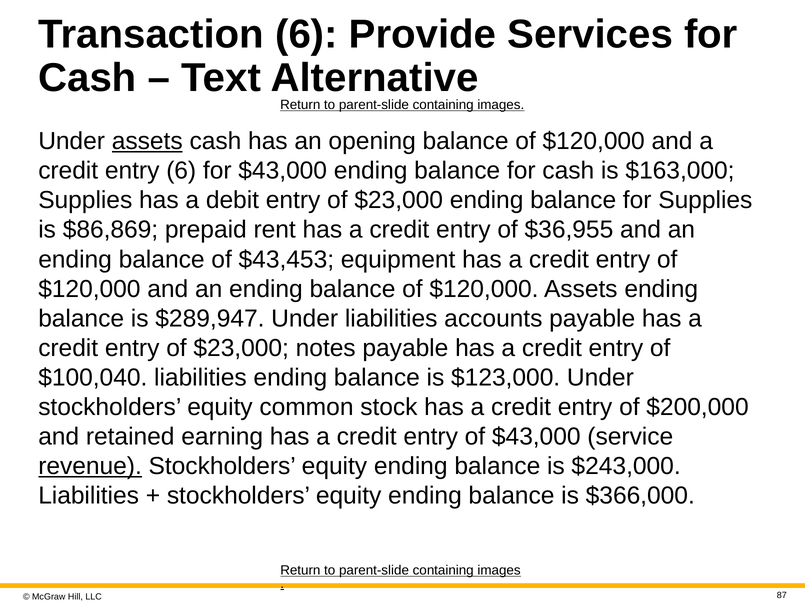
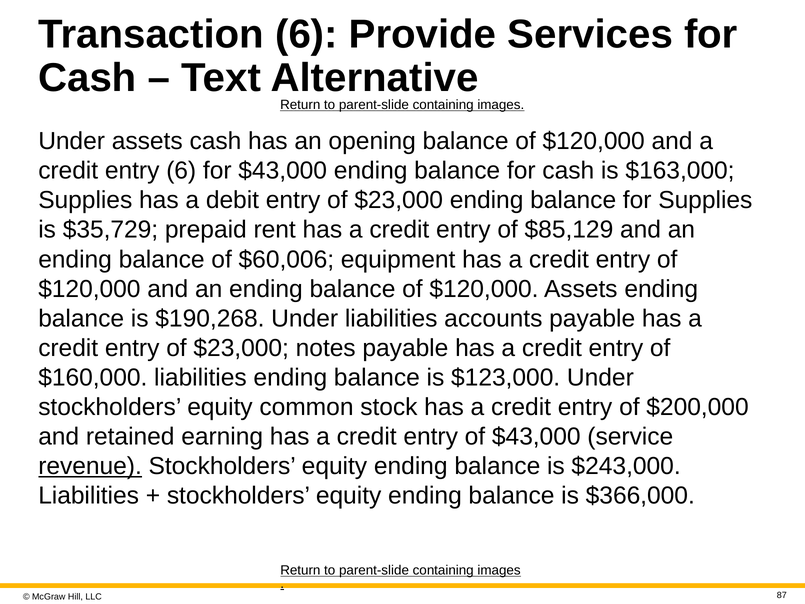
assets underline: present -> none (147, 141)
$86,869: $86,869 -> $35,729 (110, 230)
$36,955: $36,955 -> $85,129 (569, 230)
$43,453: $43,453 -> $60,006 (286, 259)
$289,947: $289,947 -> $190,268 (210, 318)
$100,040: $100,040 -> $160,000 (93, 377)
